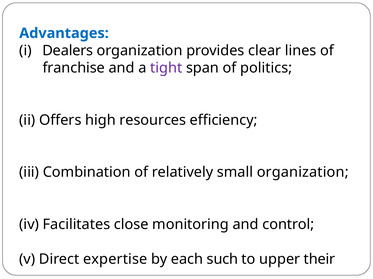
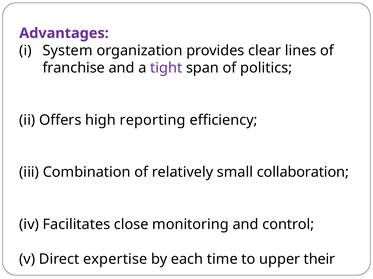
Advantages colour: blue -> purple (64, 33)
Dealers: Dealers -> System (68, 51)
resources: resources -> reporting (153, 120)
small organization: organization -> collaboration (303, 173)
such: such -> time (222, 260)
